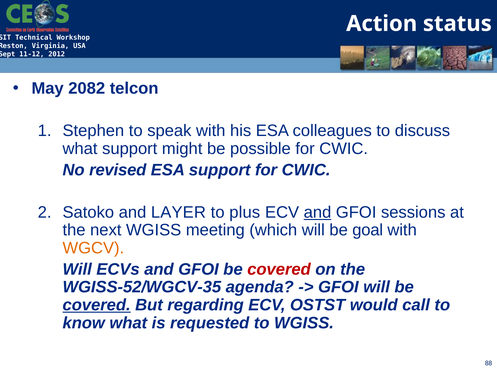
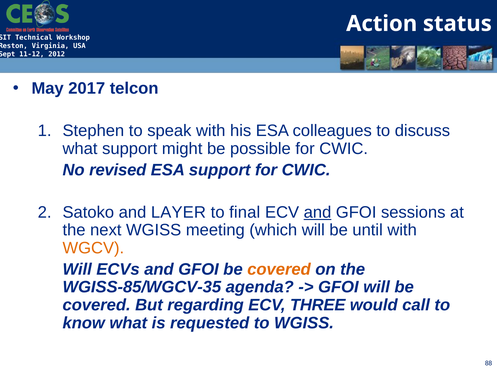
2082: 2082 -> 2017 (87, 88)
plus: plus -> final (245, 212)
goal: goal -> until (368, 230)
covered colour: red -> orange (279, 269)
WGISS-52/WGCV-35: WGISS-52/WGCV-35 -> WGISS-85/WGCV-35 (142, 287)
covered underline: present -> none (97, 305)
OSTST: OSTST -> THREE (318, 305)
